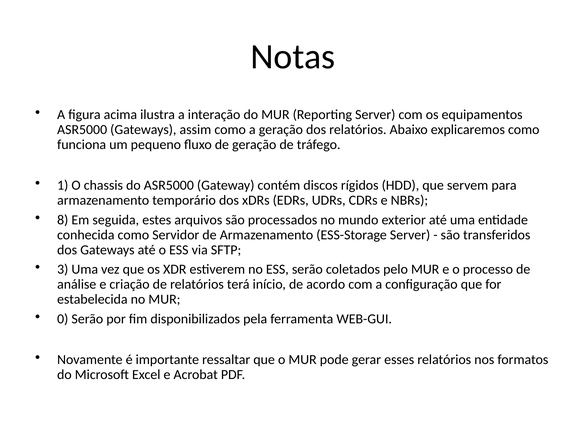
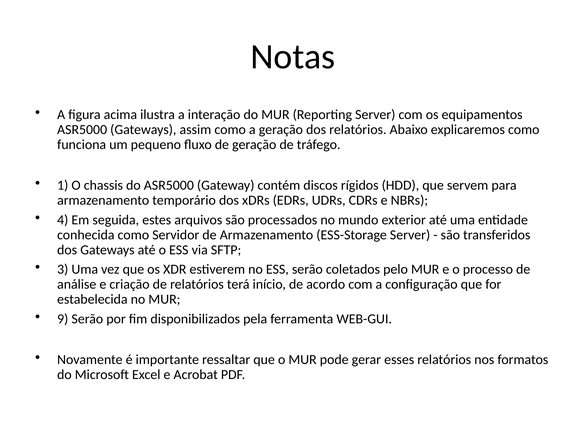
8: 8 -> 4 (63, 220)
0: 0 -> 9 (63, 319)
